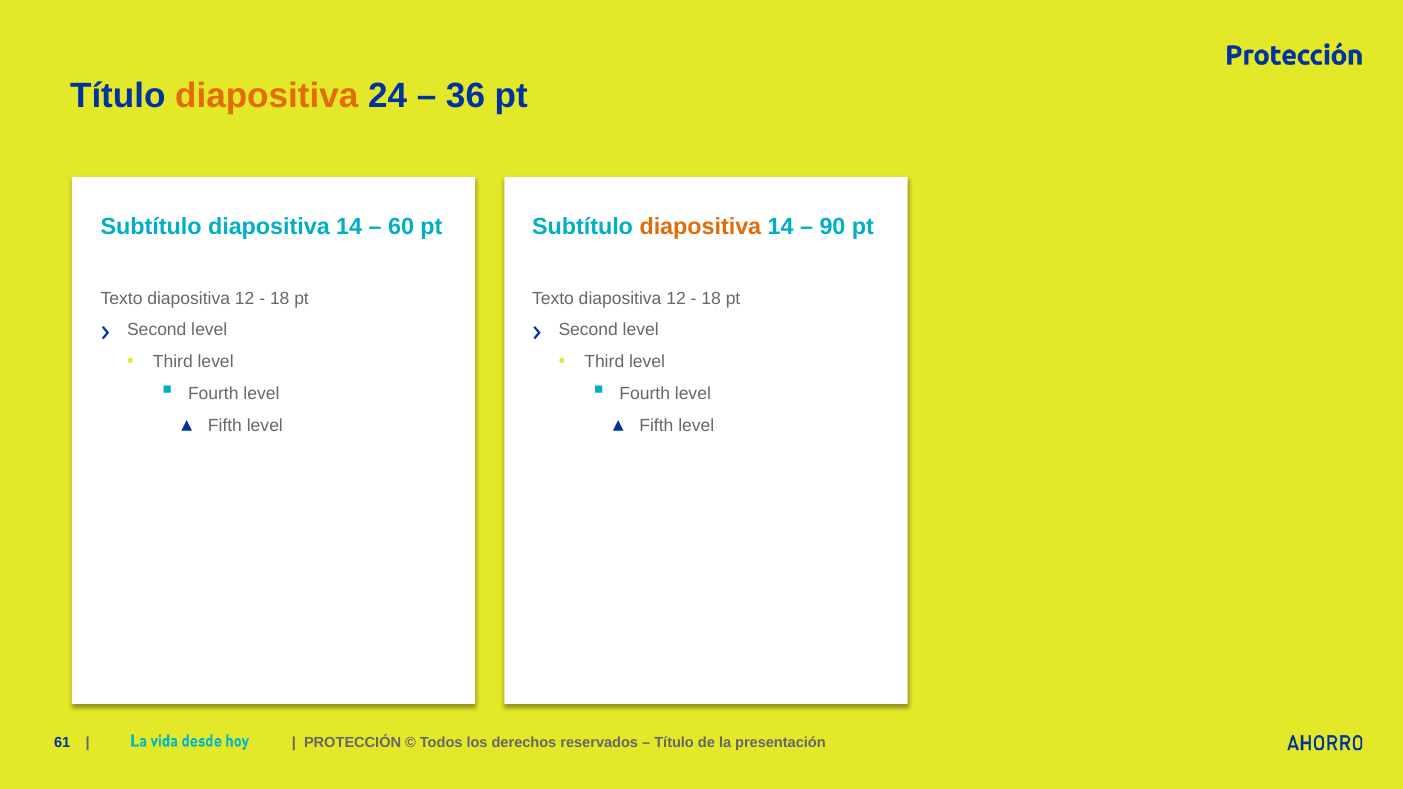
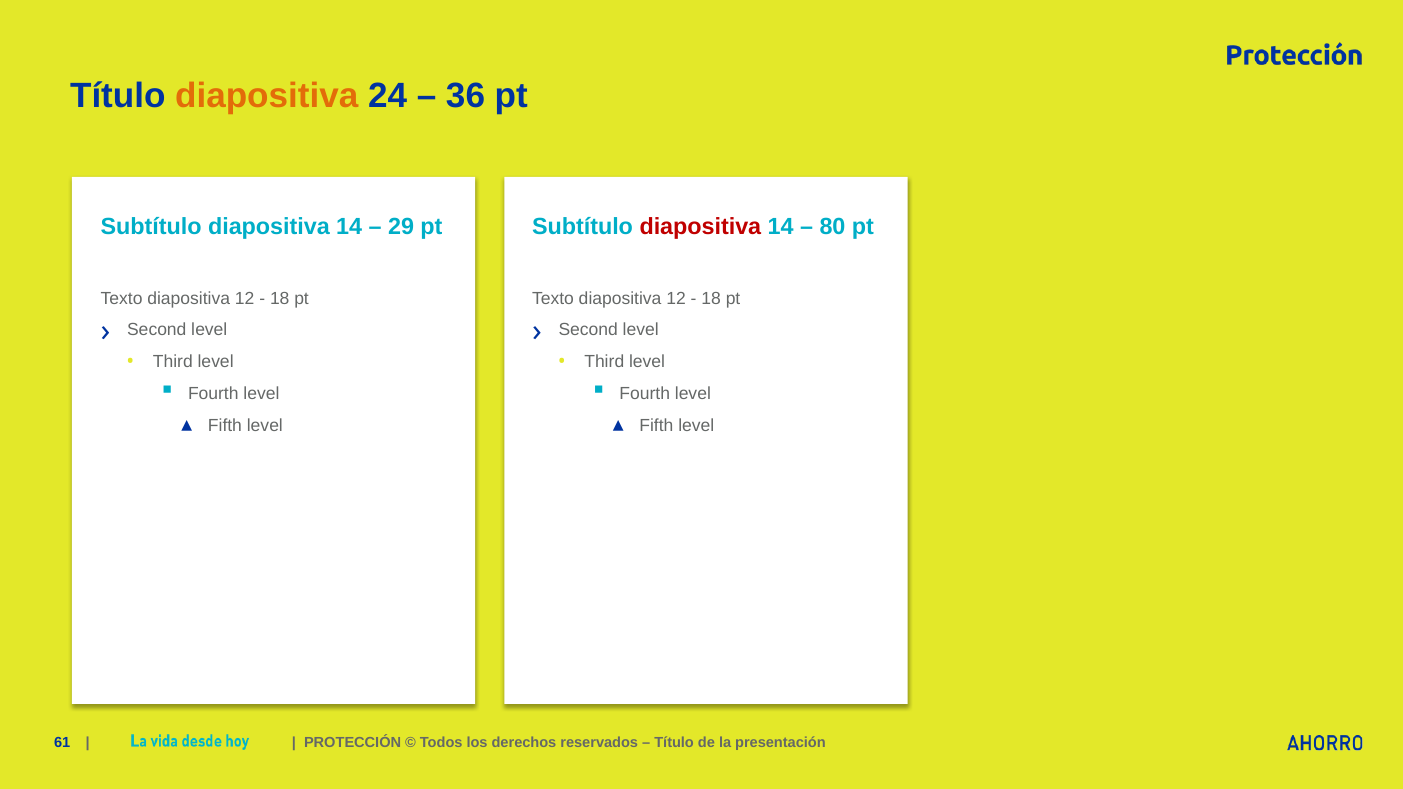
60: 60 -> 29 (401, 227)
diapositiva colour: orange -> red (700, 227)
90: 90 -> 80 (832, 227)
